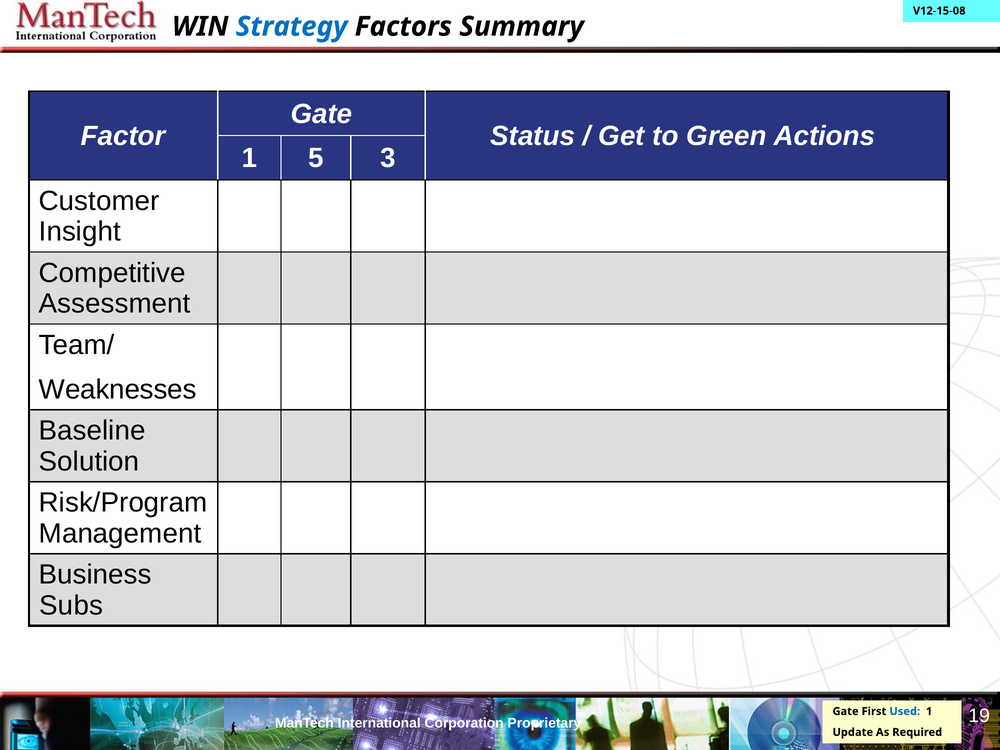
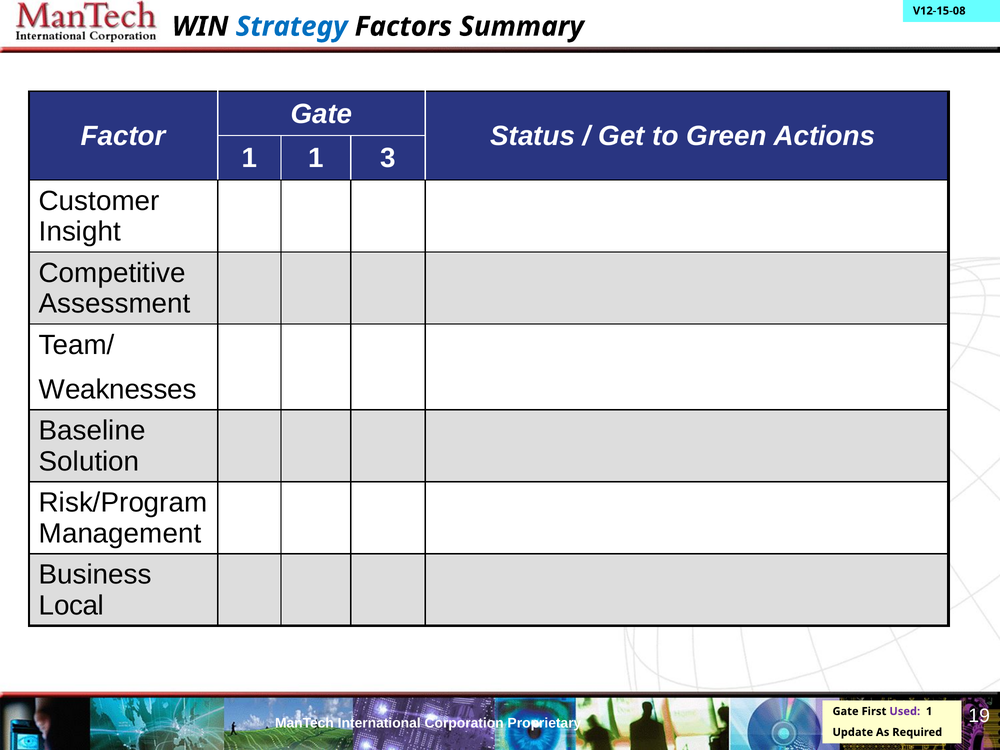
1 5: 5 -> 1 (316, 158)
Subs: Subs -> Local (71, 606)
Used colour: blue -> purple (905, 711)
